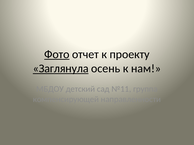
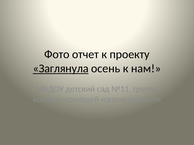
Фото underline: present -> none (57, 55)
